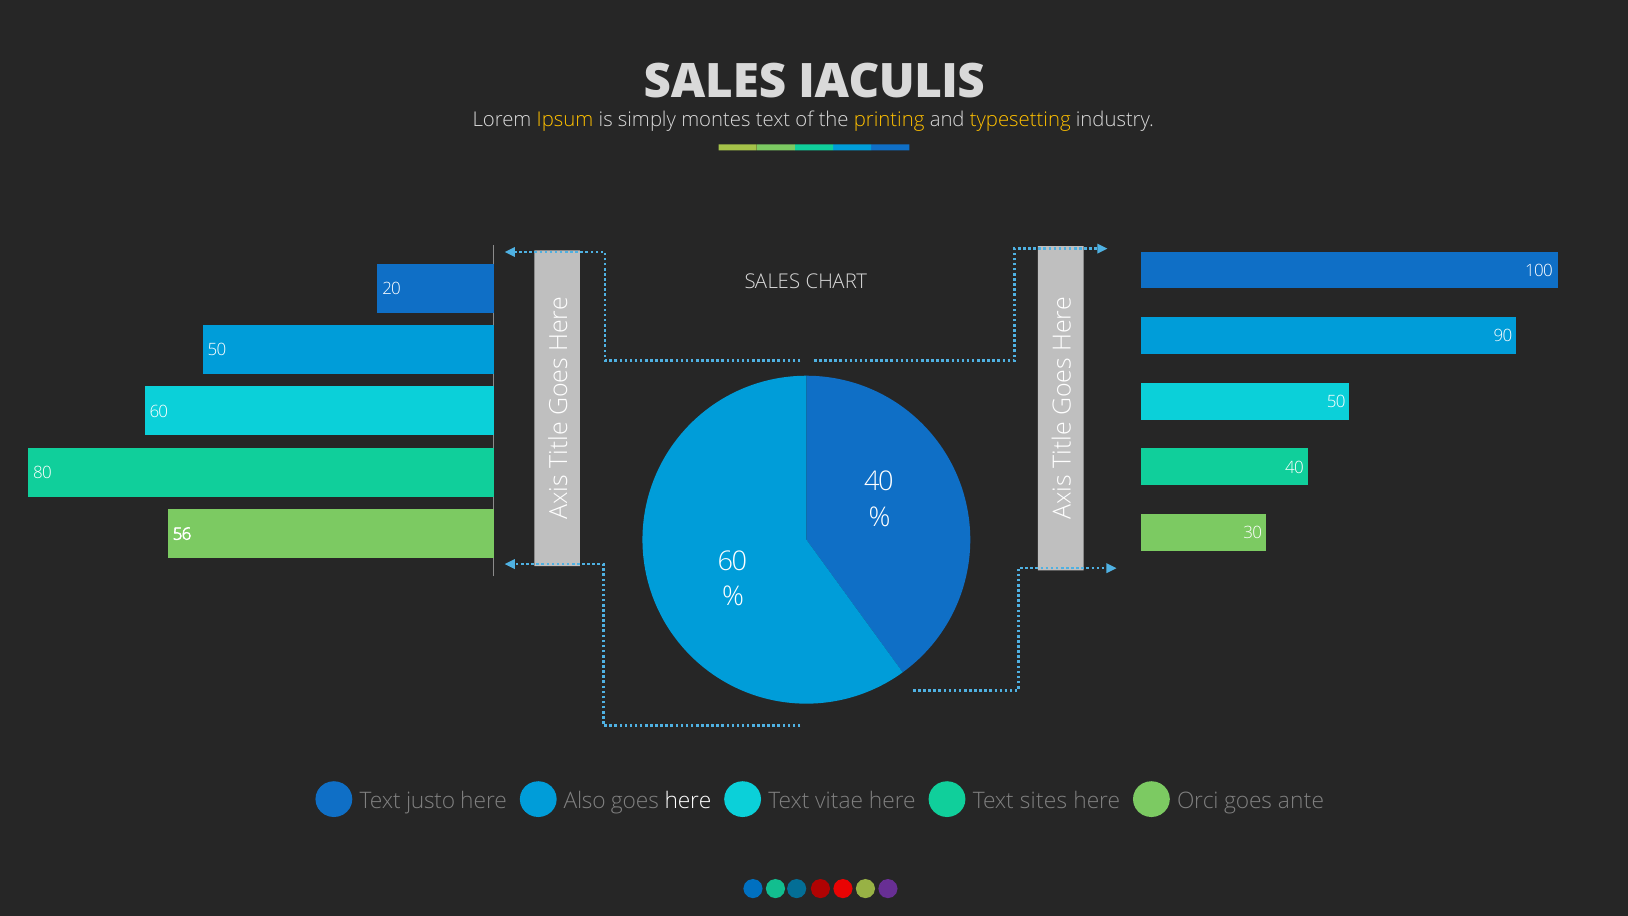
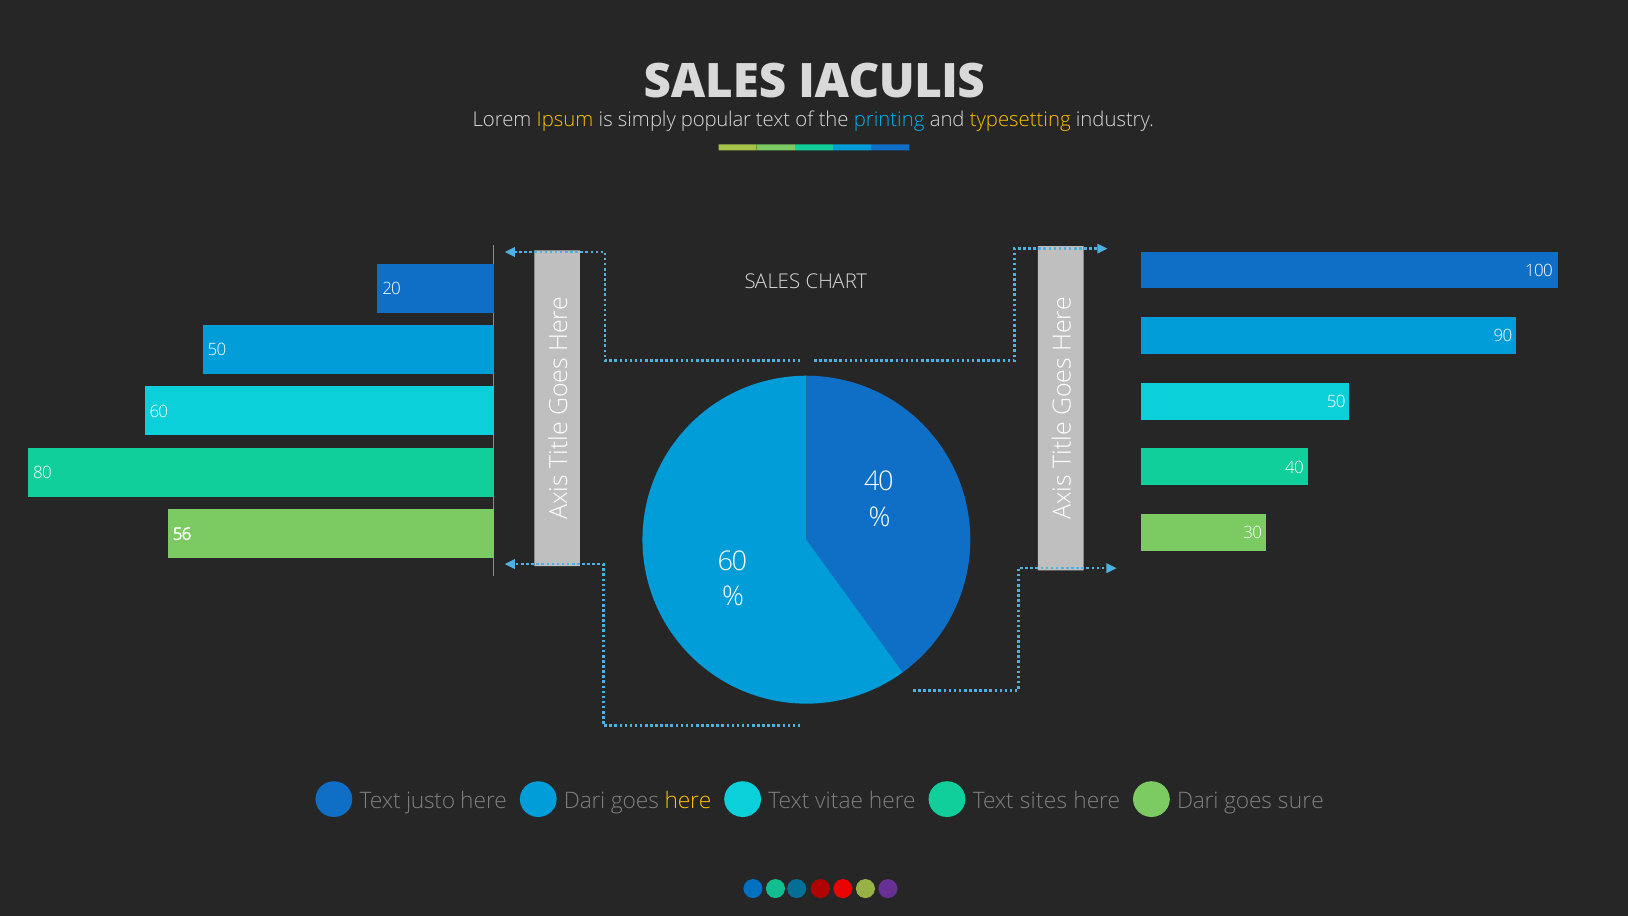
montes: montes -> popular (716, 120)
printing colour: yellow -> light blue (889, 120)
Also: Also -> Dari (585, 800)
here colour: white -> yellow (688, 800)
Orci: Orci -> Dari (1198, 800)
ante: ante -> sure (1301, 800)
